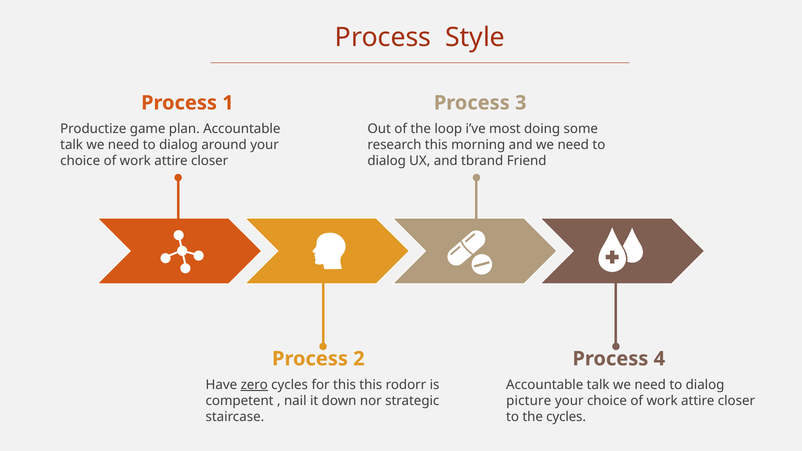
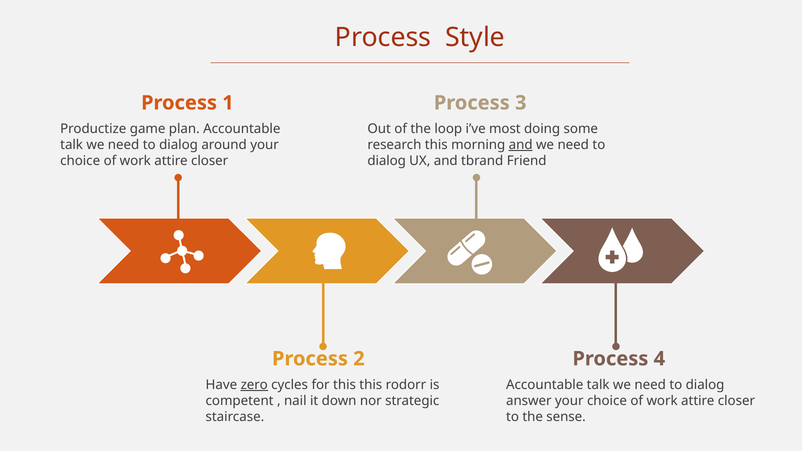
and underline: none -> present (521, 145)
picture: picture -> answer (529, 401)
the cycles: cycles -> sense (566, 417)
